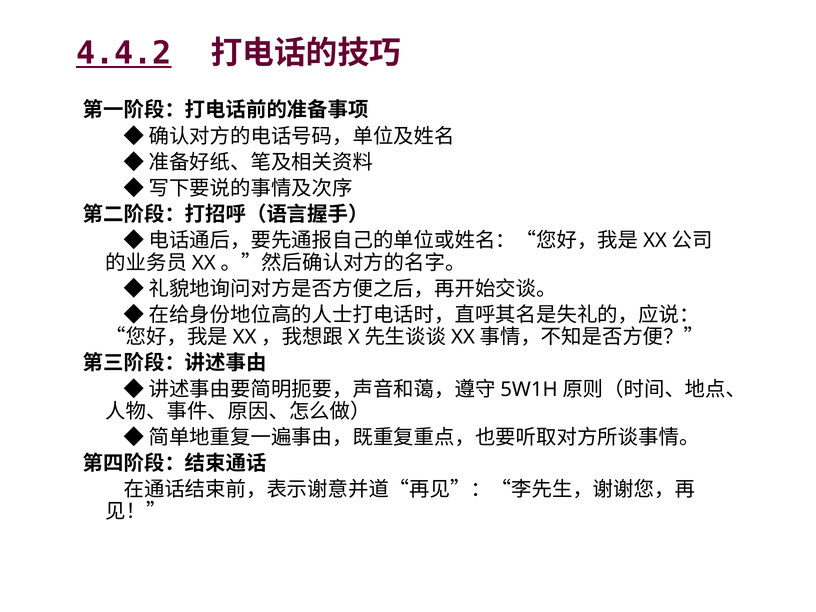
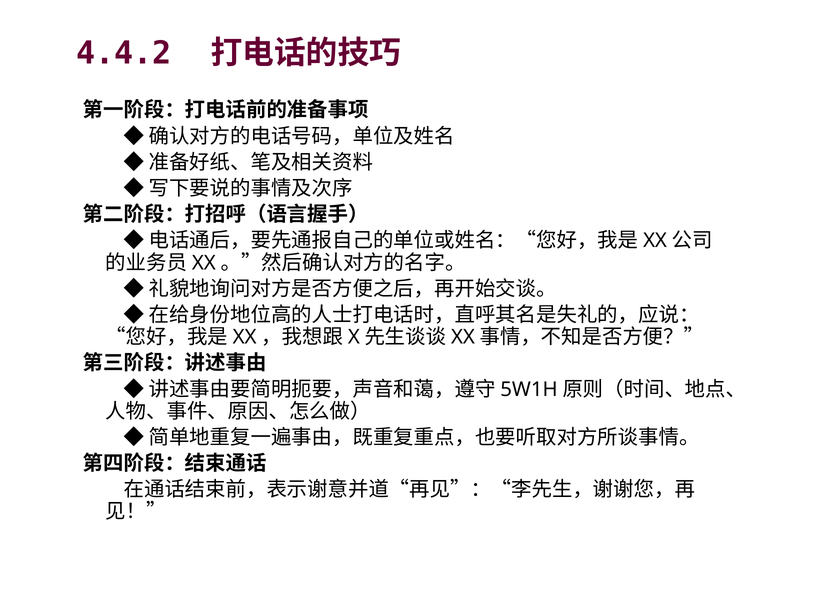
4.4.2 underline: present -> none (124, 53)
